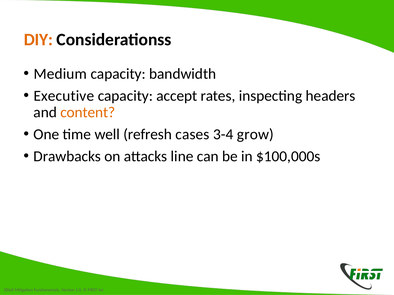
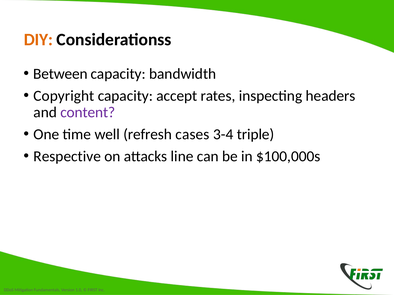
Medium: Medium -> Between (60, 74)
Executive: Executive -> Copyright (64, 96)
content colour: orange -> purple (88, 112)
grow: grow -> triple (255, 134)
Drawbacks: Drawbacks -> Respective (67, 157)
